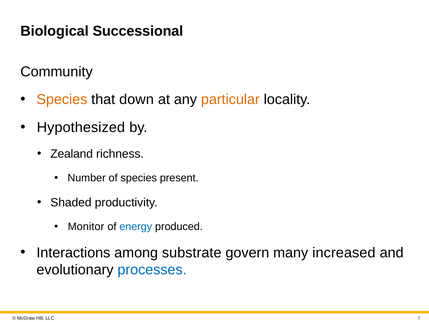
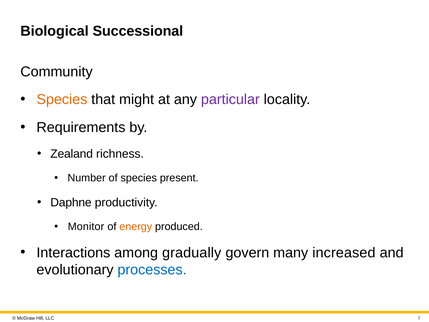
down: down -> might (137, 100)
particular colour: orange -> purple (230, 100)
Hypothesized: Hypothesized -> Requirements (81, 127)
Shaded: Shaded -> Daphne (71, 202)
energy colour: blue -> orange (136, 227)
substrate: substrate -> gradually (192, 253)
